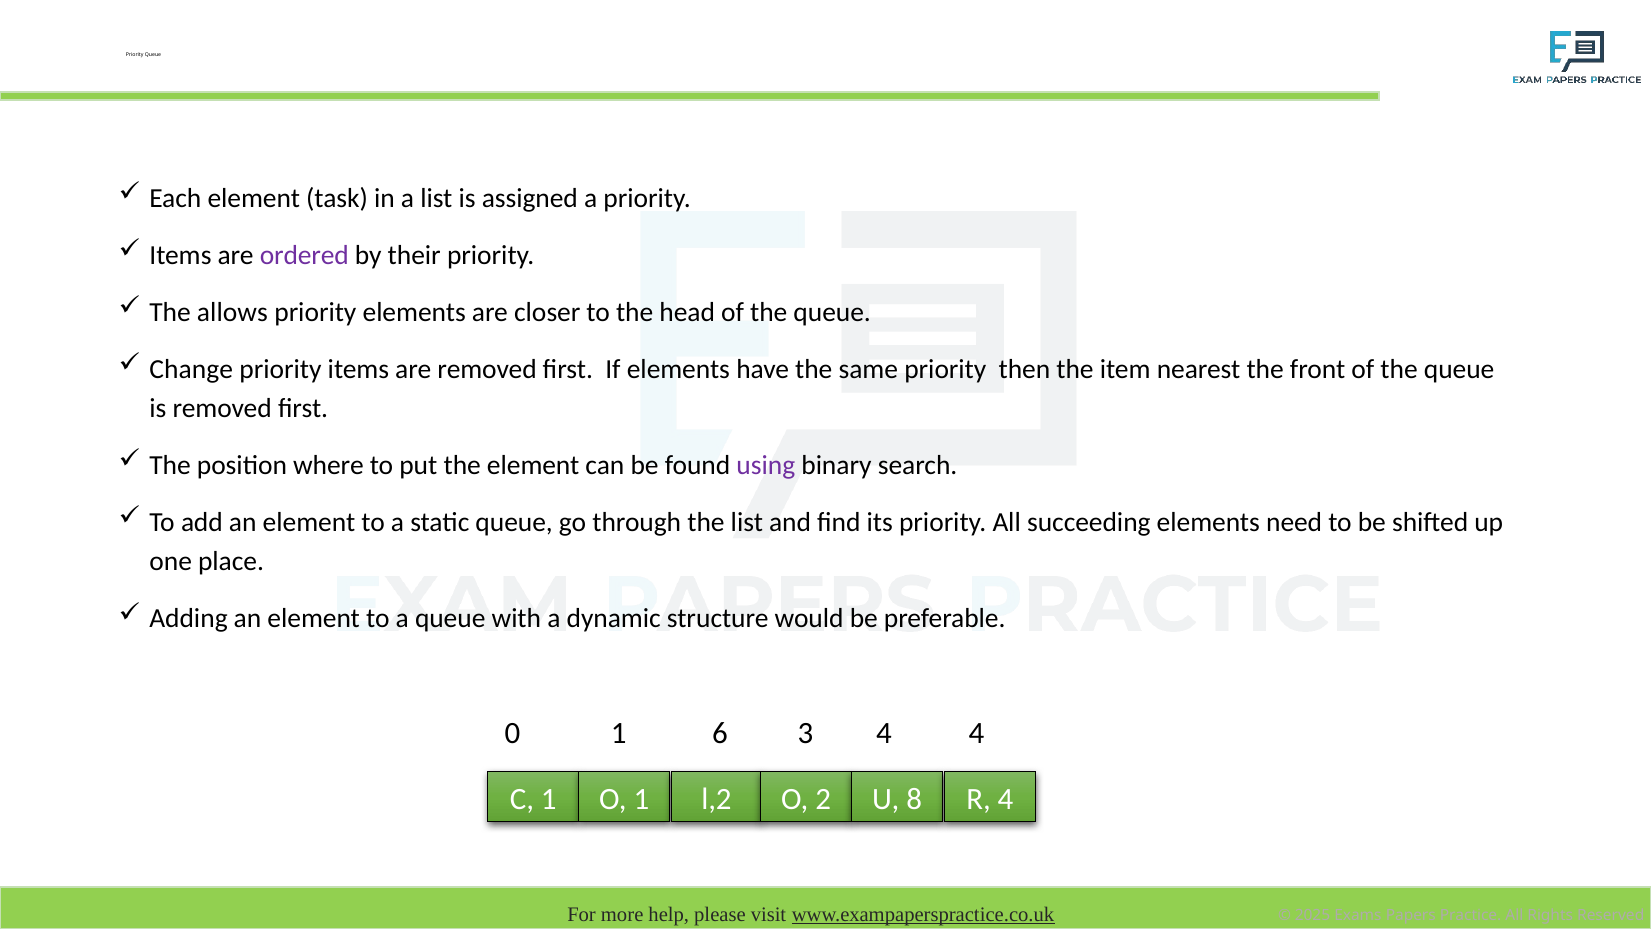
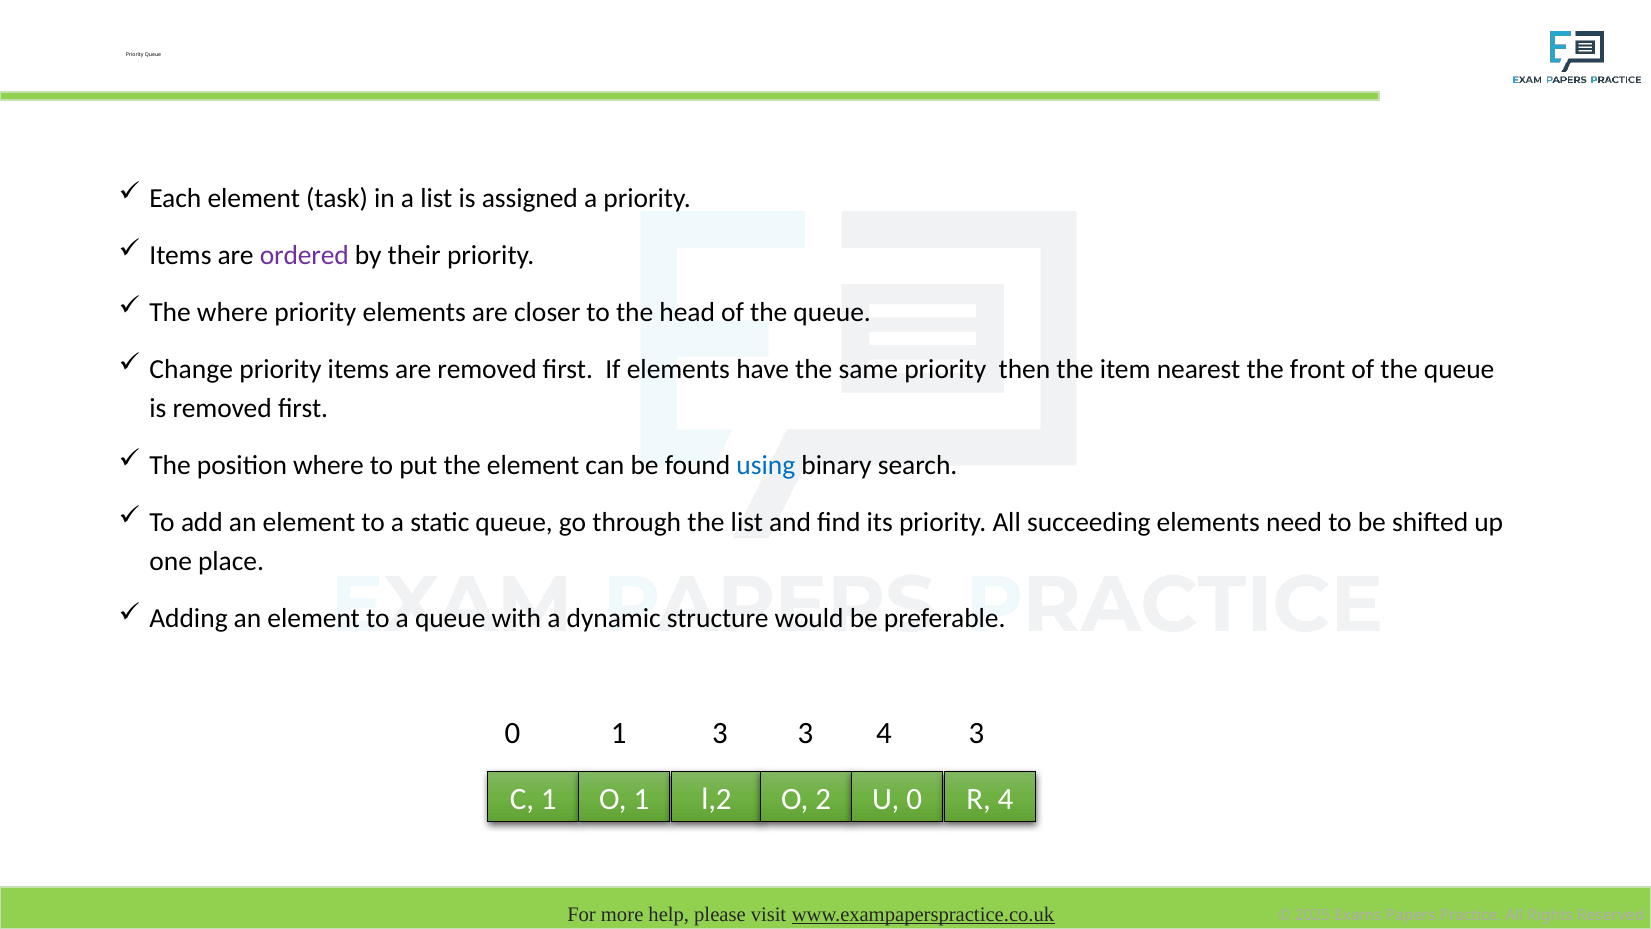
The allows: allows -> where (232, 312)
using colour: purple -> blue (766, 465)
1 6: 6 -> 3 (720, 733)
4 4: 4 -> 3 (976, 733)
U 8: 8 -> 0 (914, 799)
